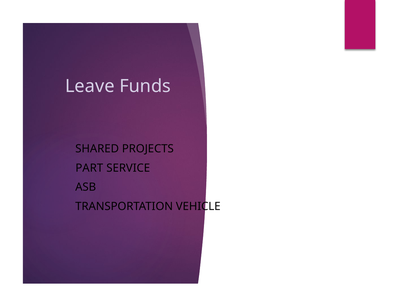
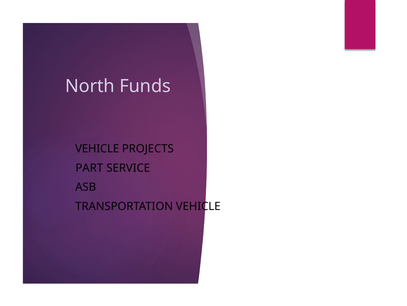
Leave: Leave -> North (90, 86)
SHARED: SHARED -> VEHICLE (97, 148)
